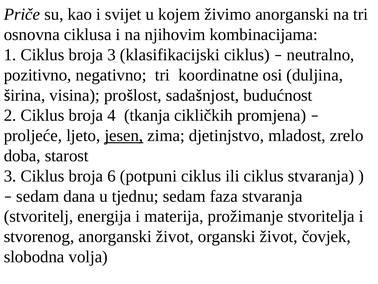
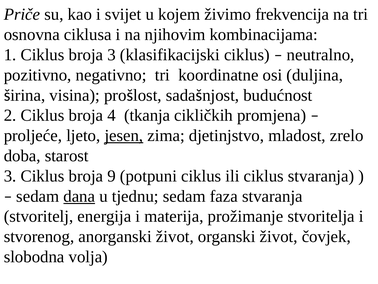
živimo anorganski: anorganski -> frekvencija (292, 14)
6: 6 -> 9 (112, 176)
dana underline: none -> present (79, 196)
